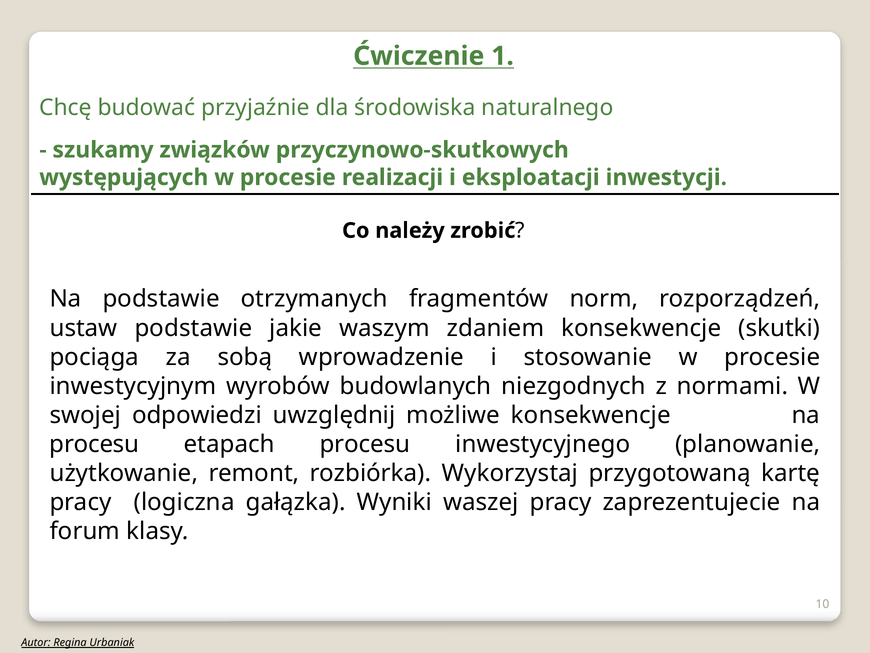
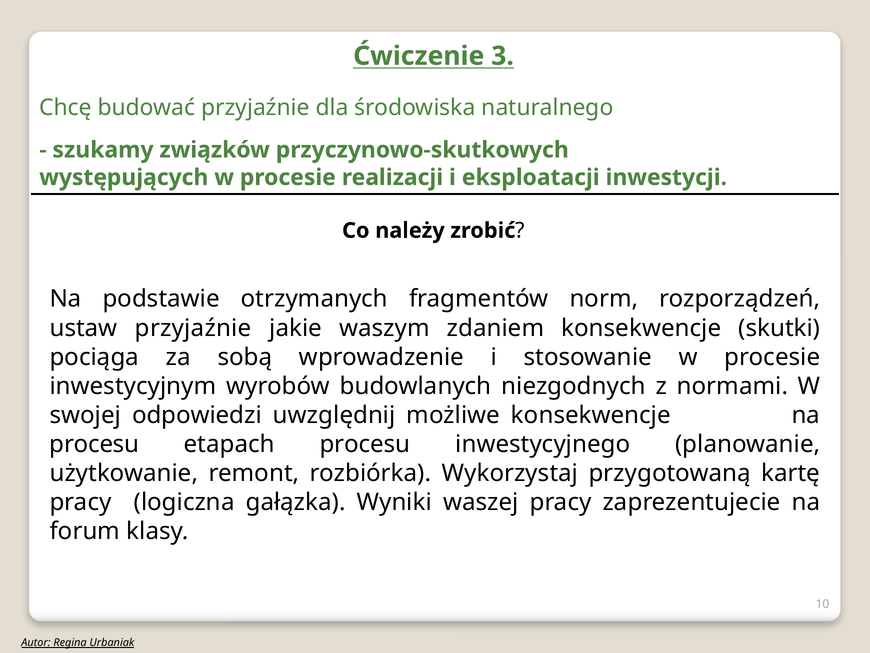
1: 1 -> 3 (503, 56)
ustaw podstawie: podstawie -> przyjaźnie (193, 328)
